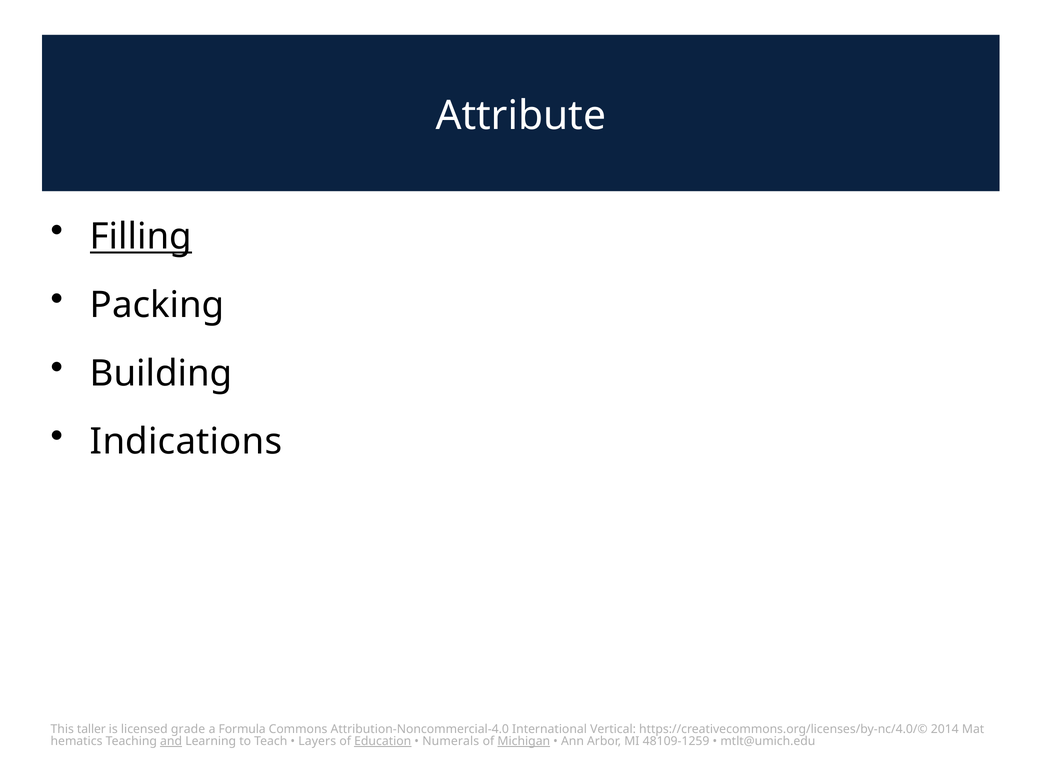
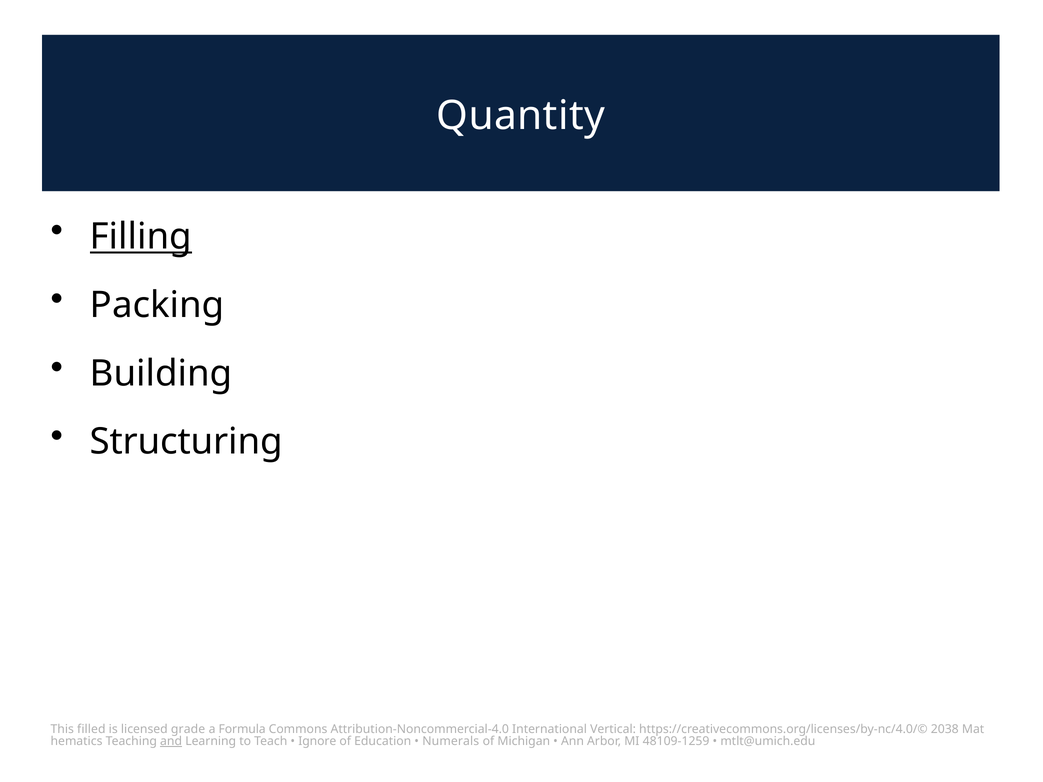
Attribute: Attribute -> Quantity (521, 116)
Indications: Indications -> Structuring (186, 442)
taller: taller -> filled (91, 730)
2014: 2014 -> 2038 (945, 730)
Layers: Layers -> Ignore (317, 742)
Education underline: present -> none (383, 742)
Michigan underline: present -> none (524, 742)
